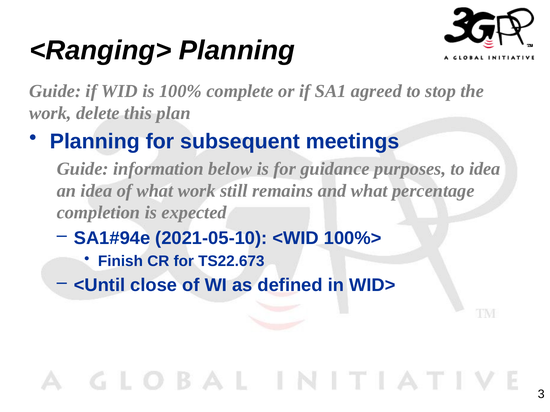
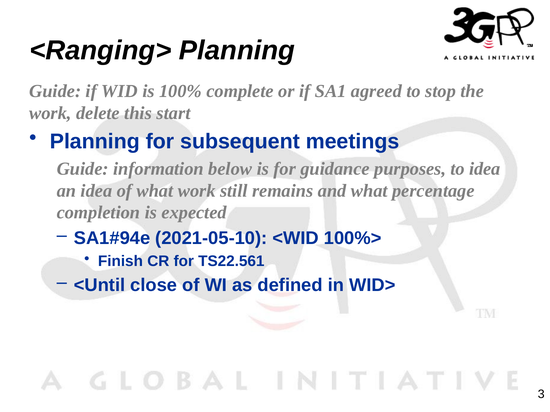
plan: plan -> start (174, 113)
TS22.673: TS22.673 -> TS22.561 (231, 262)
